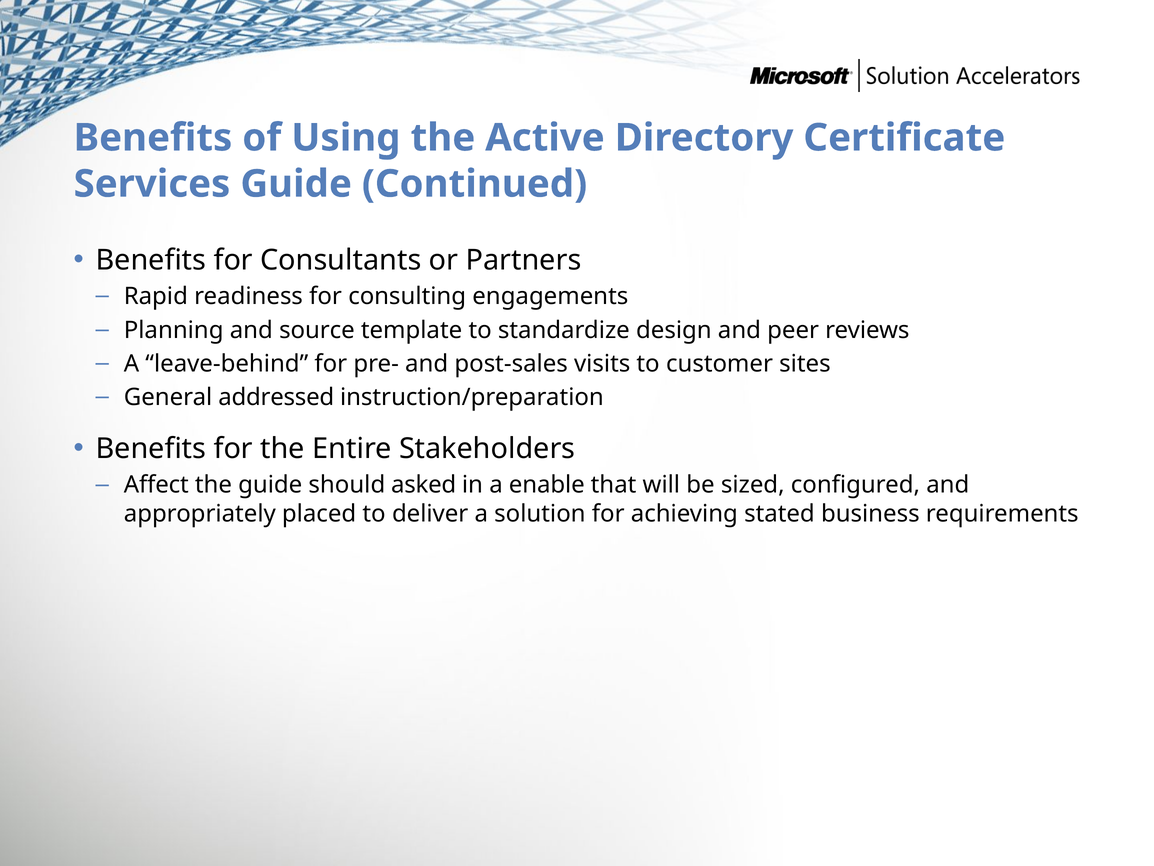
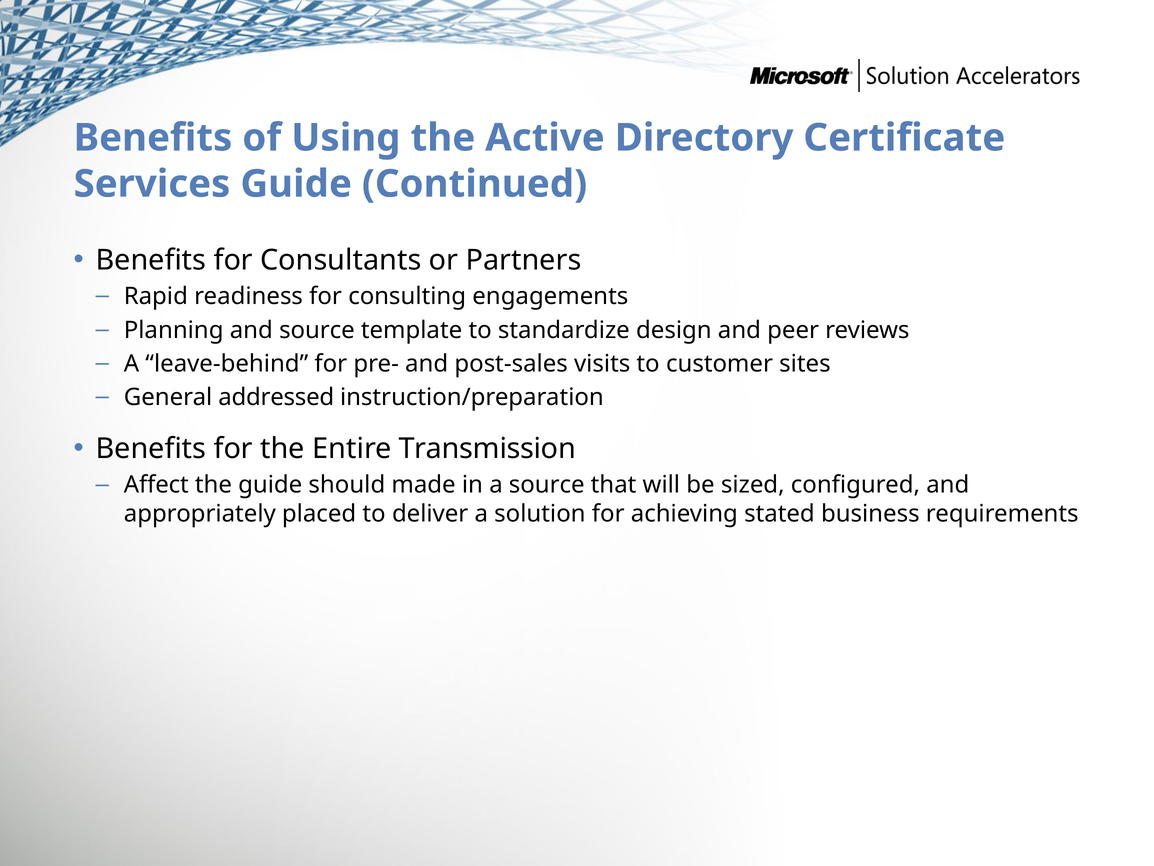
Stakeholders: Stakeholders -> Transmission (487, 449)
asked: asked -> made (424, 485)
a enable: enable -> source (547, 485)
